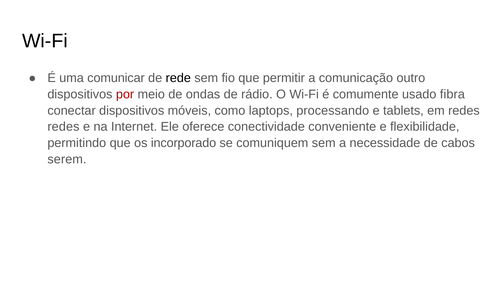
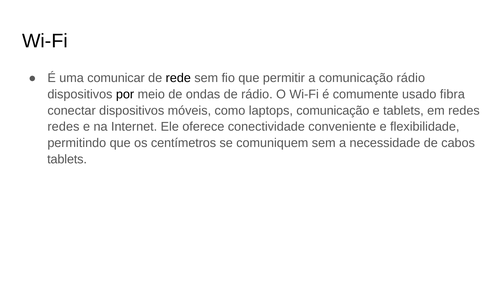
comunicação outro: outro -> rádio (411, 78)
por colour: red -> black (125, 94)
laptops processando: processando -> comunicação (333, 110)
incorporado: incorporado -> centímetros (184, 143)
serem: serem -> tablets (67, 159)
